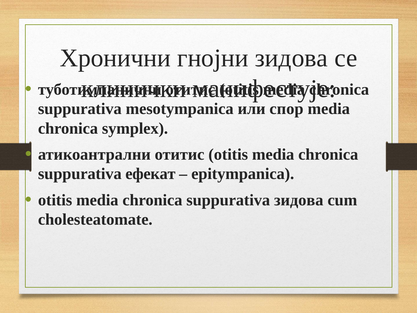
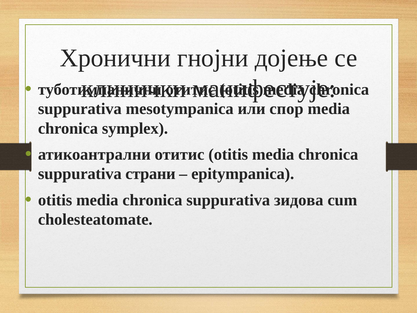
гнојни зидова: зидова -> дојење (291, 58)
ефекат: ефекат -> страни (150, 174)
